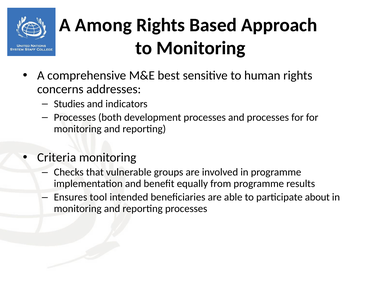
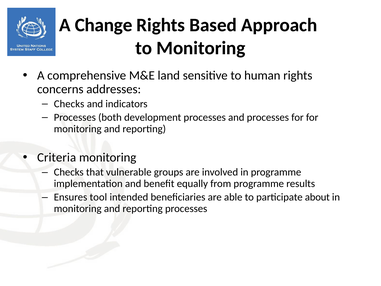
Among: Among -> Change (104, 25)
best: best -> land (169, 75)
Studies: Studies -> Checks (69, 104)
